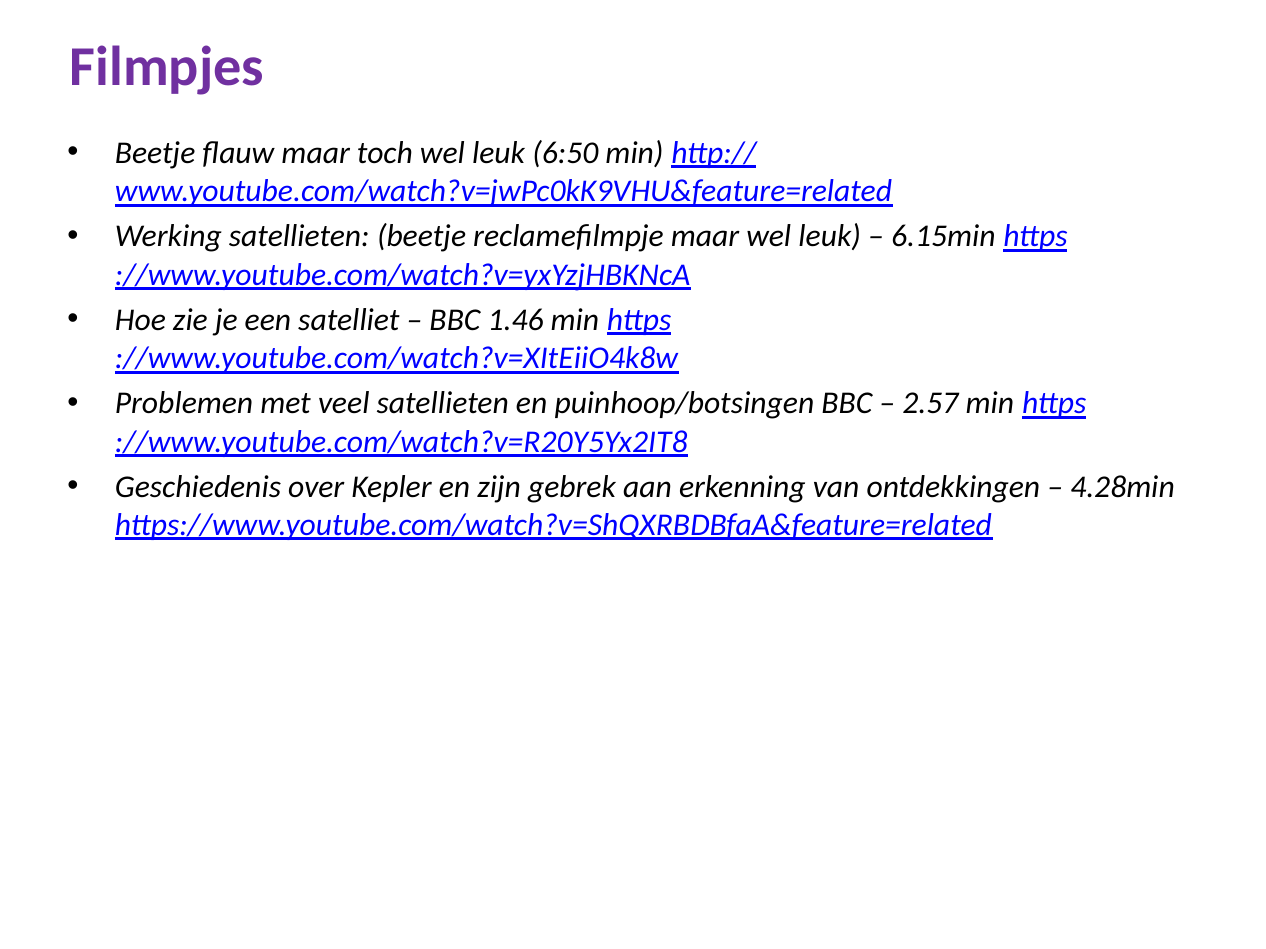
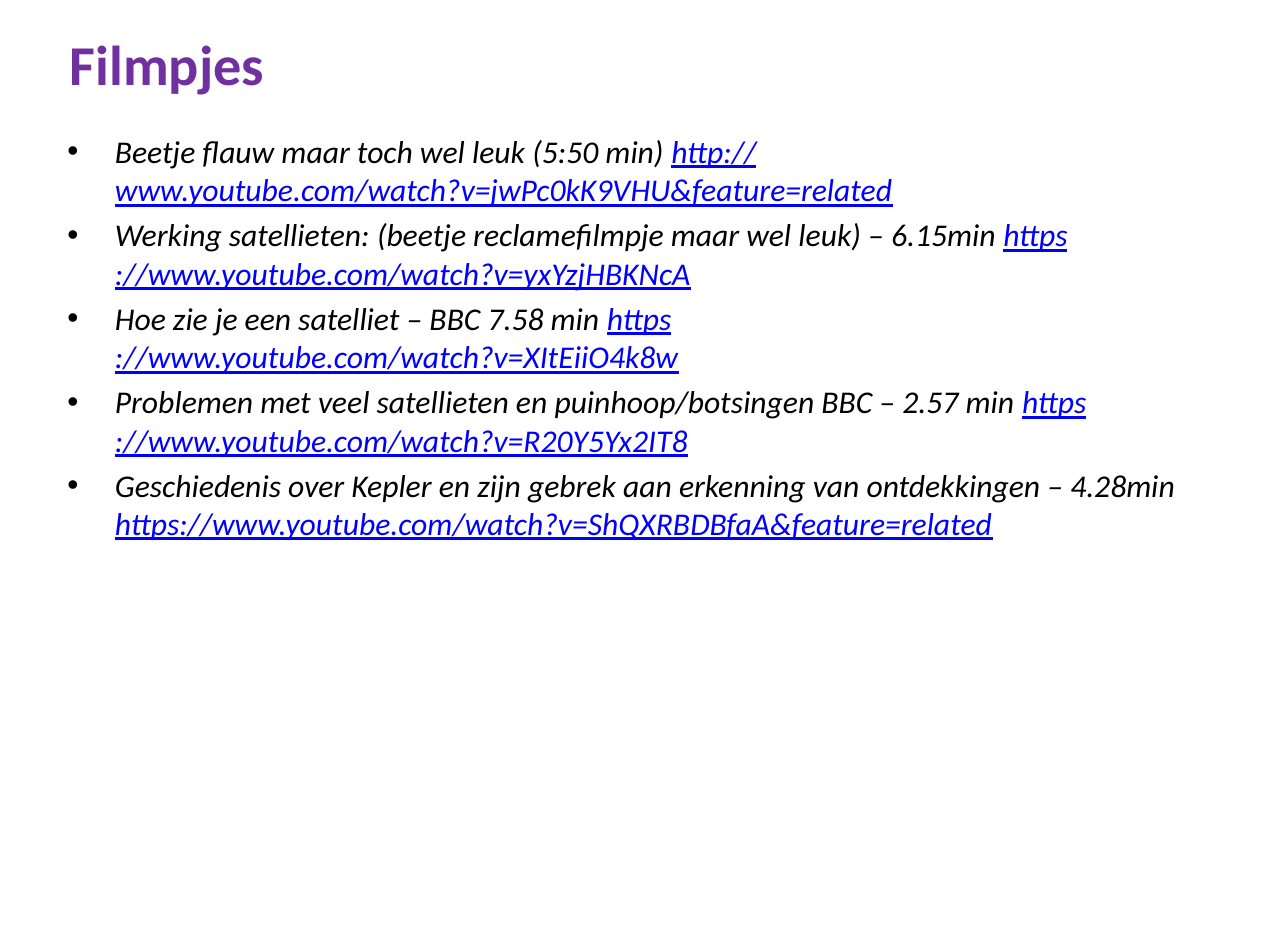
6:50: 6:50 -> 5:50 (565, 153)
1.46: 1.46 -> 7.58 (516, 320)
